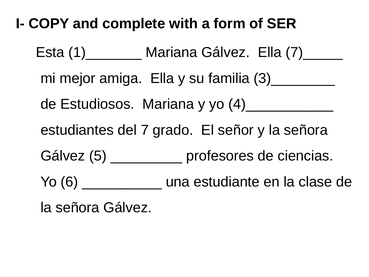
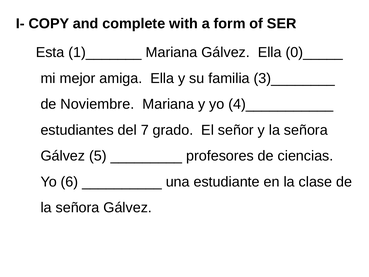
7)_____: 7)_____ -> 0)_____ (314, 52)
Estudiosos: Estudiosos -> Noviembre (97, 104)
